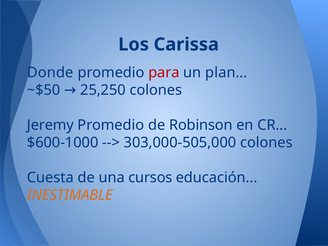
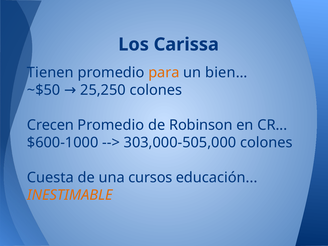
Donde: Donde -> Tienen (50, 73)
para colour: red -> orange (164, 73)
plan…: plan… -> bien… (226, 73)
Jeremy: Jeremy -> Crecen (50, 125)
